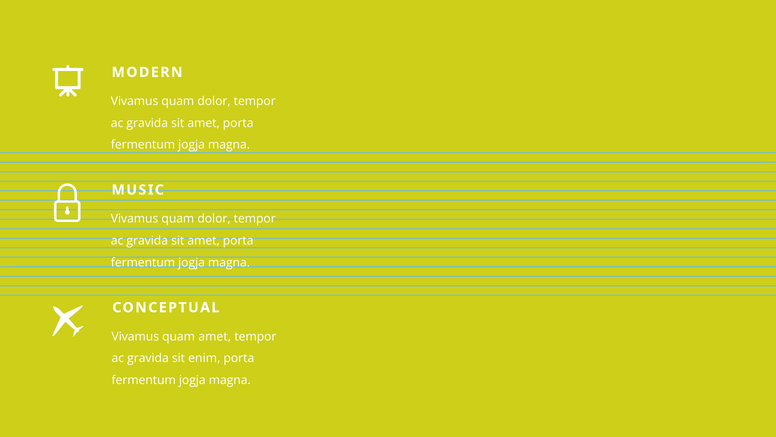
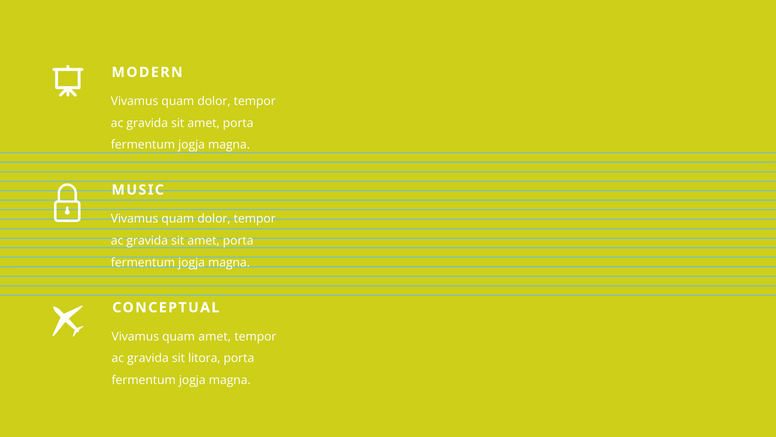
enim: enim -> litora (204, 358)
